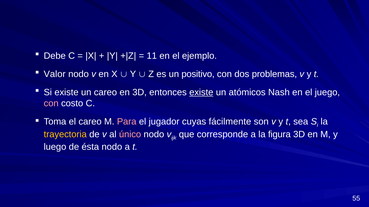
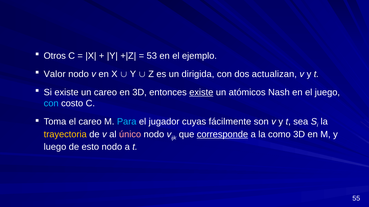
Debe: Debe -> Otros (55, 56)
11: 11 -> 53 (152, 56)
positivo: positivo -> dirigida (198, 74)
problemas: problemas -> actualizan (274, 74)
con colour: pink -> light blue (51, 104)
Para colour: pink -> light blue (127, 122)
corresponde underline: none -> present (222, 135)
figura: figura -> como (279, 135)
ésta: ésta -> esto (90, 147)
